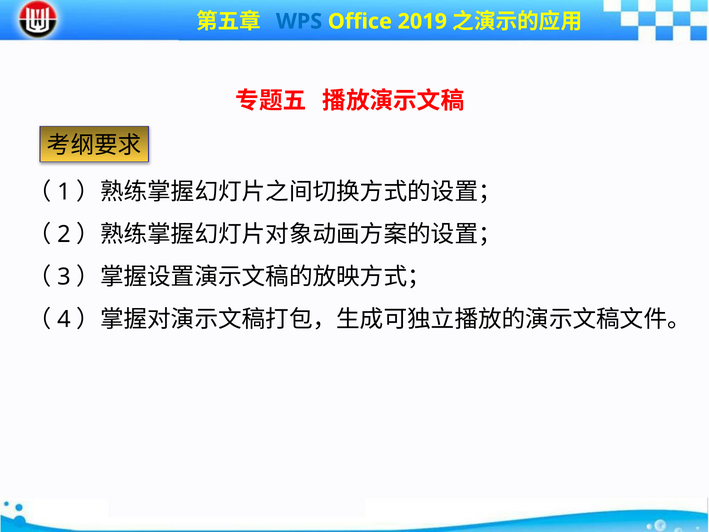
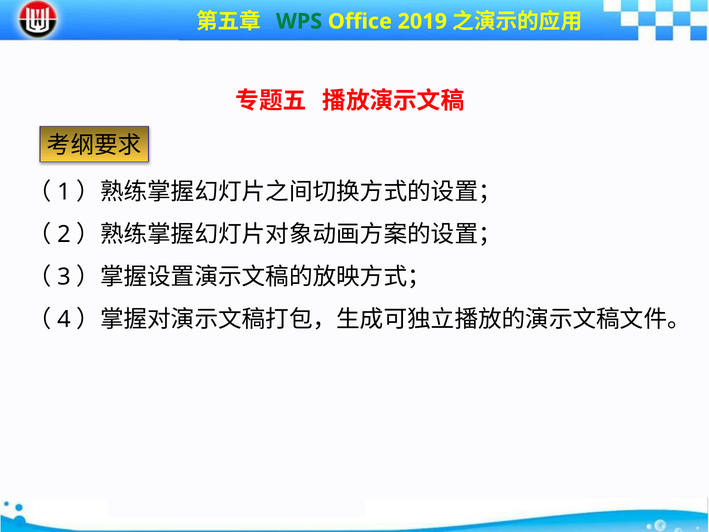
WPS colour: blue -> green (299, 21)
